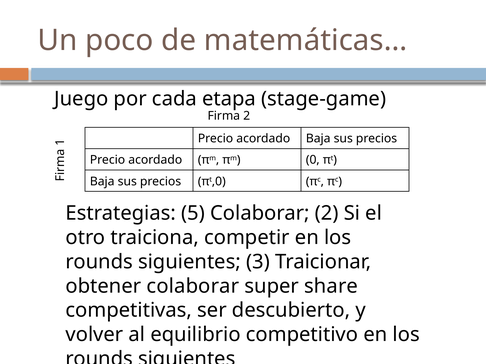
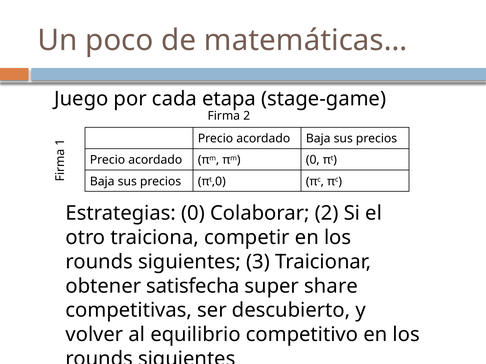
Estrategias 5: 5 -> 0 (193, 214)
obtener colaborar: colaborar -> satisfecha (193, 286)
